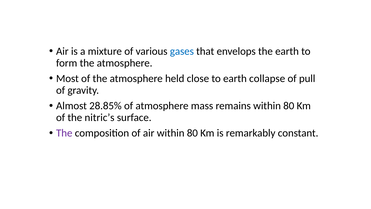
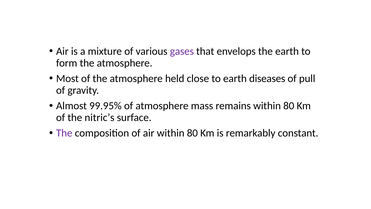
gases colour: blue -> purple (182, 51)
collapse: collapse -> diseases (267, 78)
28.85%: 28.85% -> 99.95% (105, 106)
